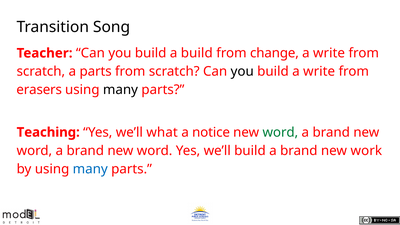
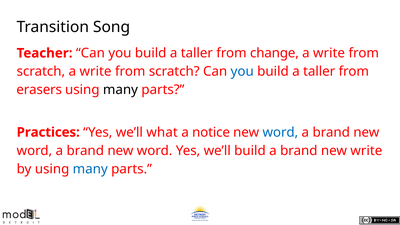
build: build -> taller (197, 53)
scratch a parts: parts -> write (96, 72)
you colour: black -> blue (242, 72)
write: write -> taller (319, 72)
Teaching: Teaching -> Practices (48, 132)
word colour: green -> blue (280, 132)
new work: work -> write (366, 151)
